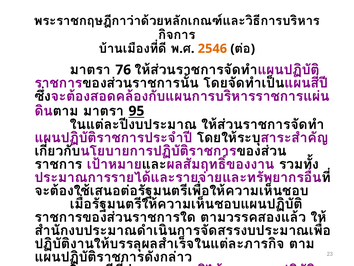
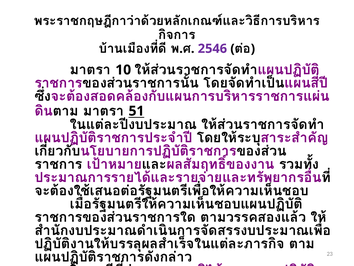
2546 colour: orange -> purple (212, 49)
76: 76 -> 10 (123, 70)
95: 95 -> 51 (136, 111)
